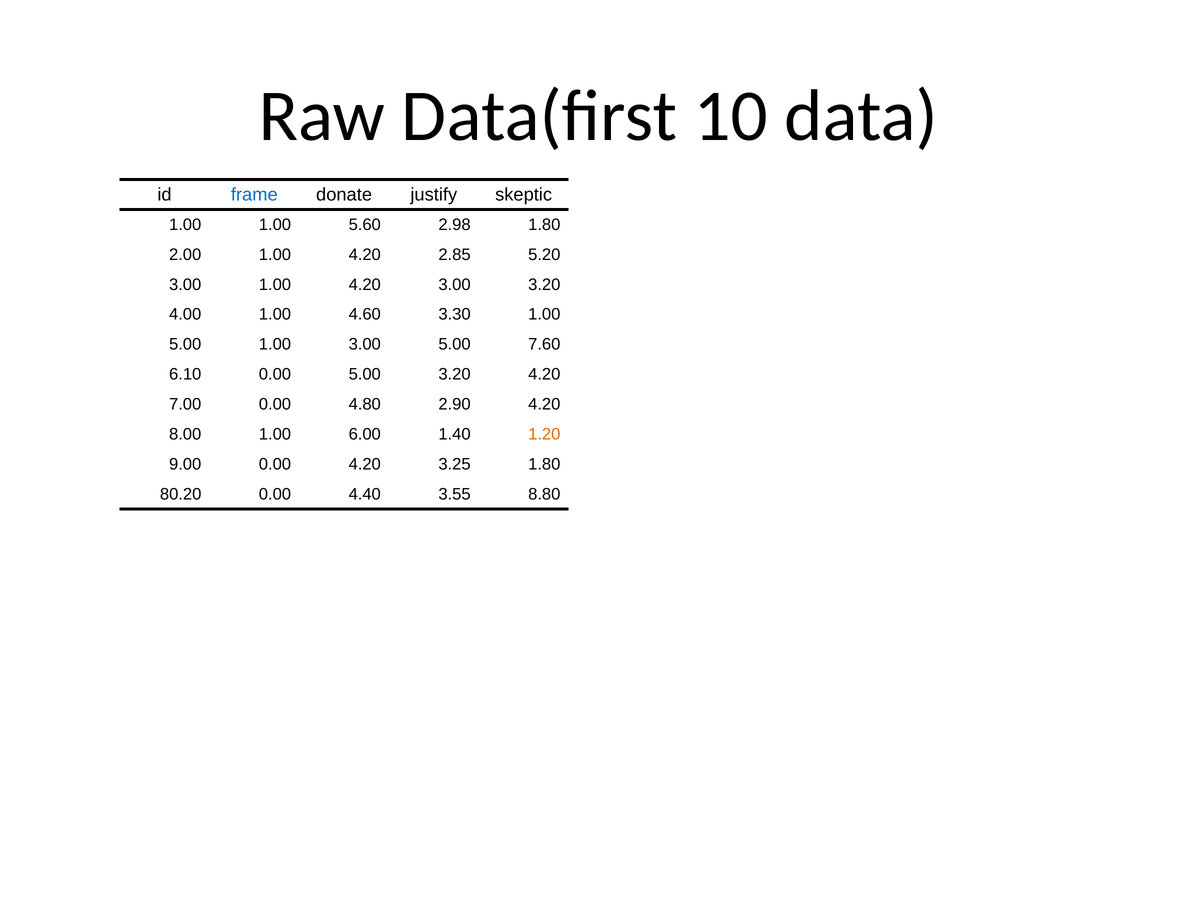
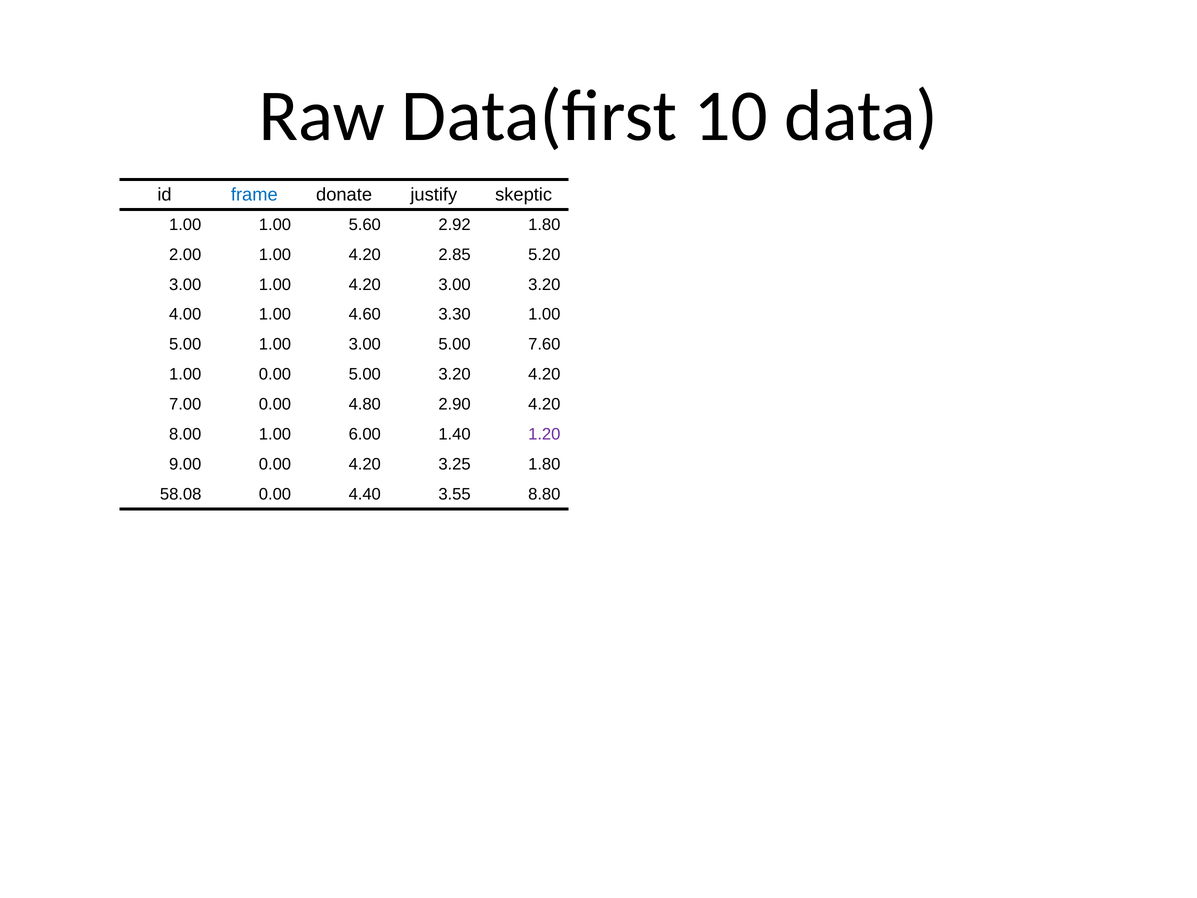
2.98: 2.98 -> 2.92 (455, 225)
6.10: 6.10 -> 1.00 (185, 374)
1.20 colour: orange -> purple (544, 434)
80.20: 80.20 -> 58.08 (181, 494)
